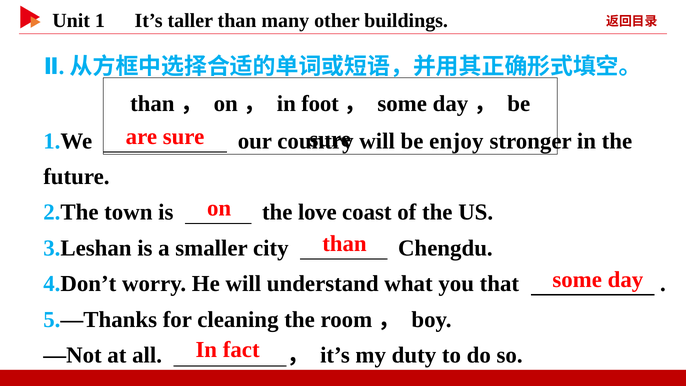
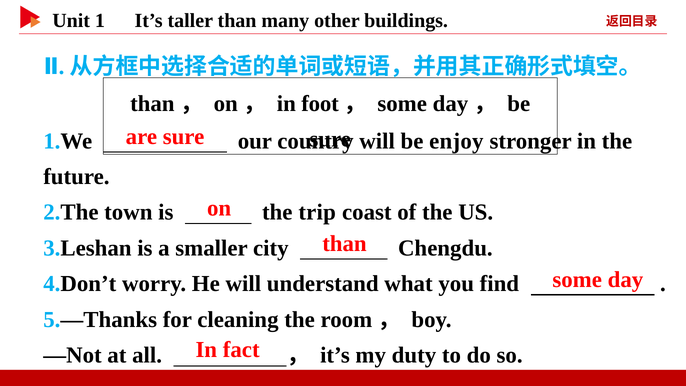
love: love -> trip (317, 212)
that: that -> find (499, 284)
